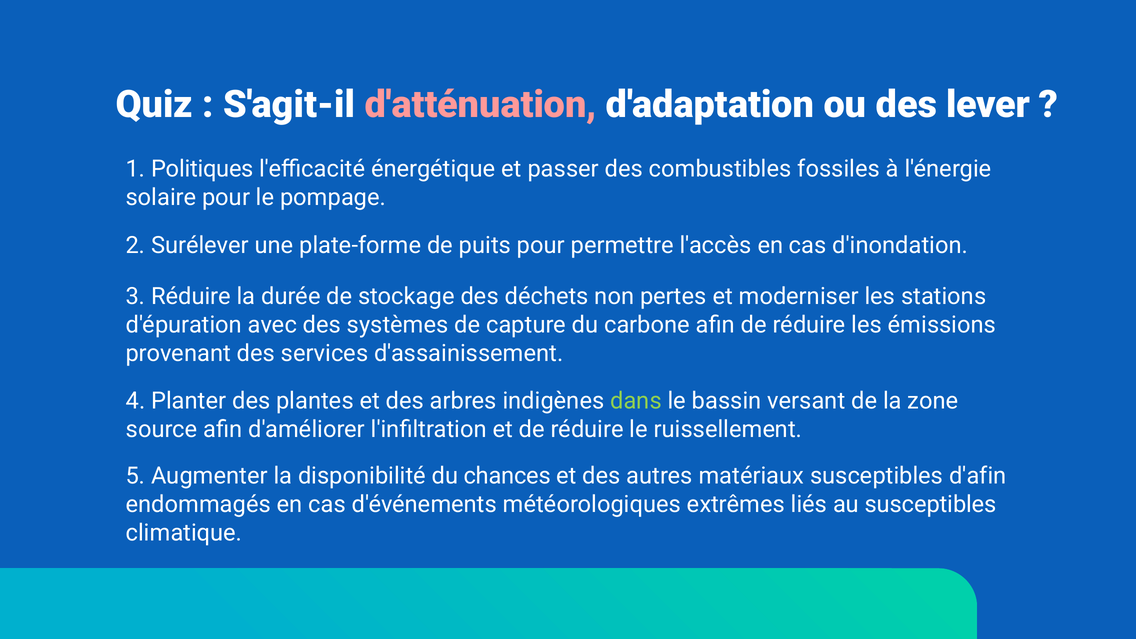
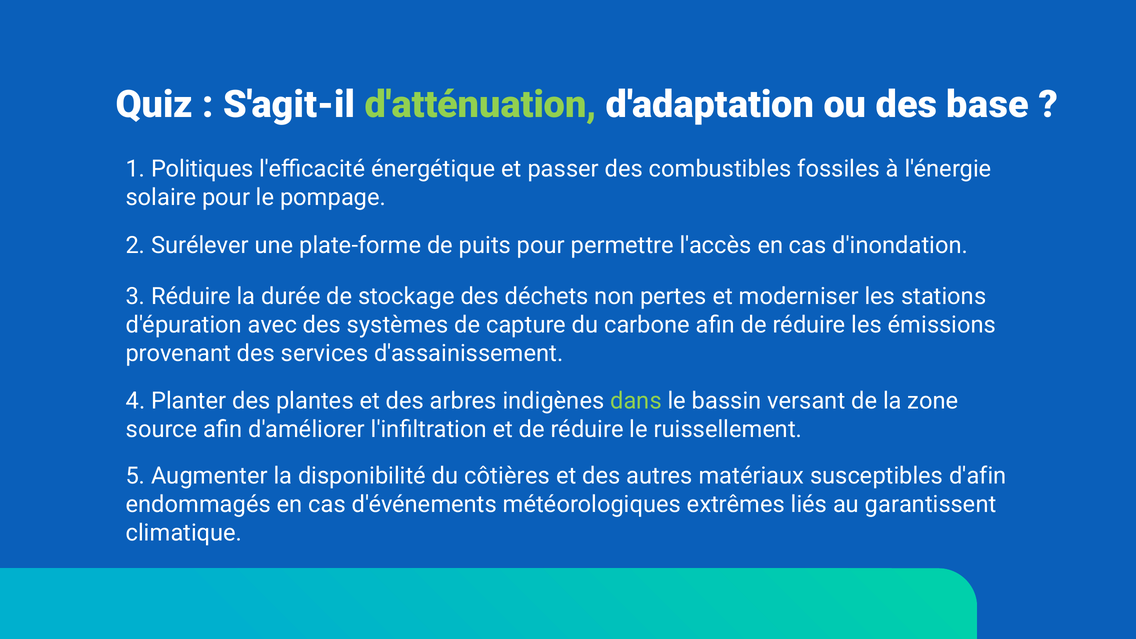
d'atténuation colour: pink -> light green (481, 105)
lever: lever -> base (988, 105)
chances: chances -> côtières (507, 476)
au susceptibles: susceptibles -> garantissent (931, 504)
